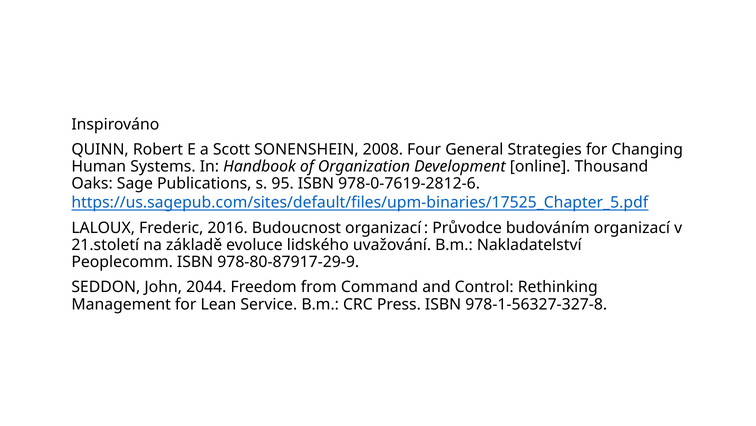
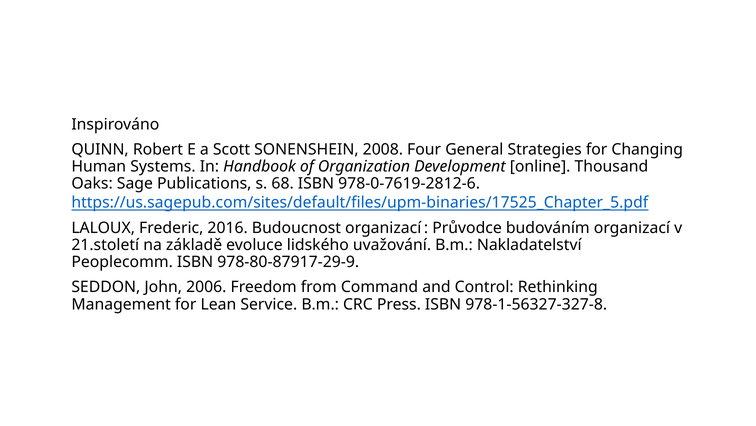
95: 95 -> 68 (283, 183)
2044: 2044 -> 2006 (206, 287)
